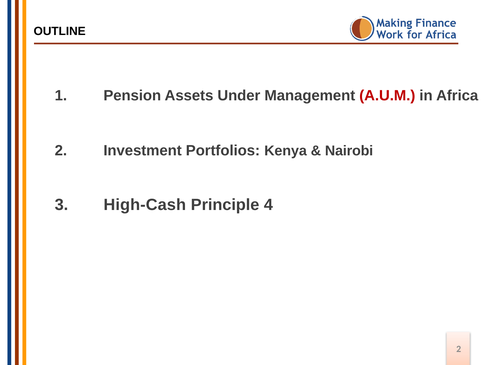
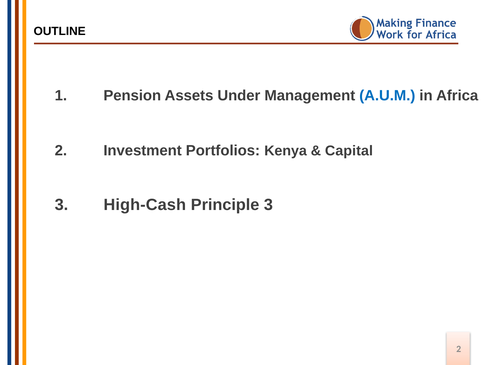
A.U.M colour: red -> blue (387, 96)
Nairobi: Nairobi -> Capital (349, 151)
Principle 4: 4 -> 3 (268, 205)
